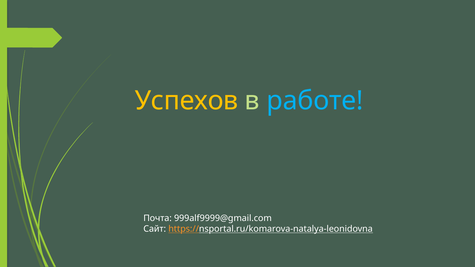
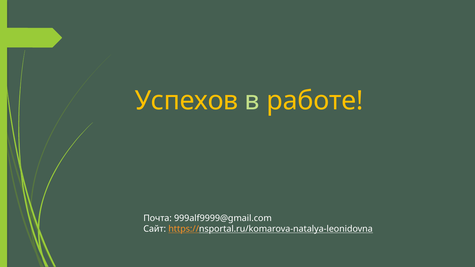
работе colour: light blue -> yellow (315, 101)
